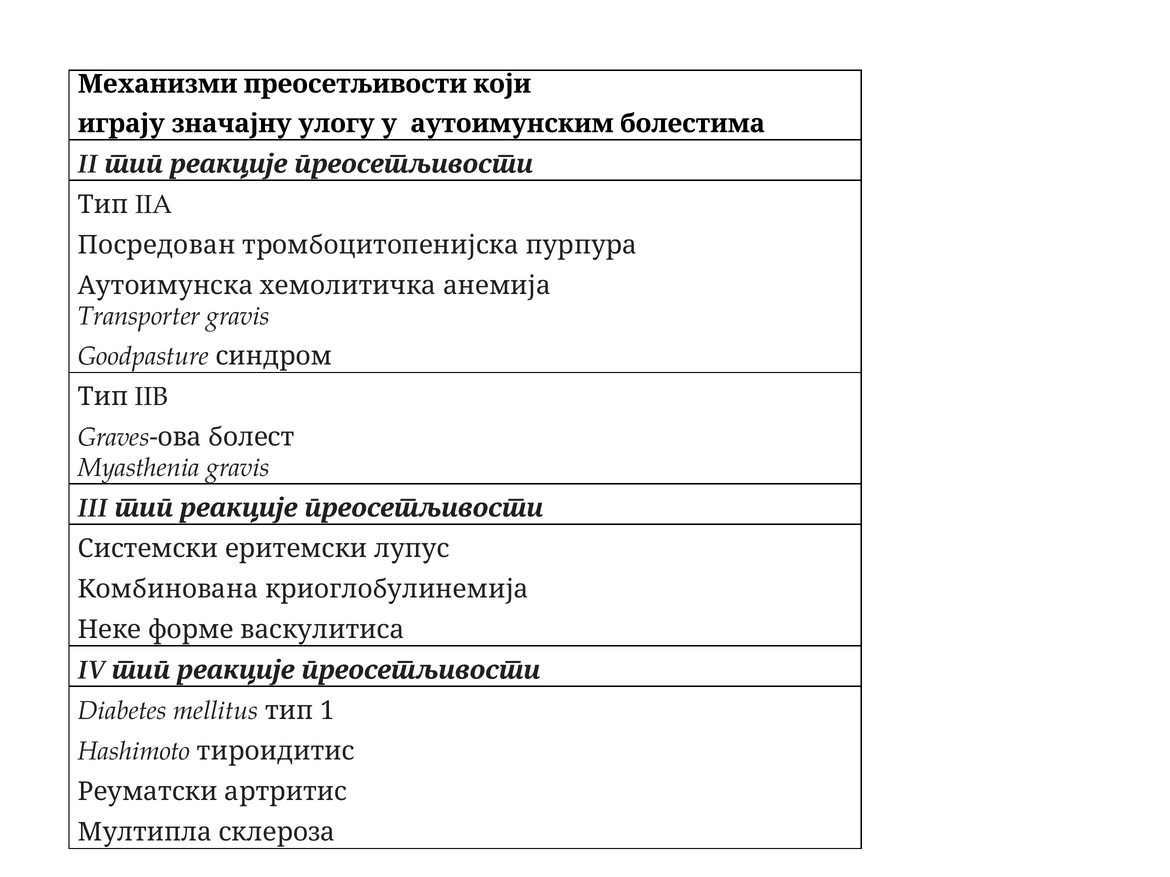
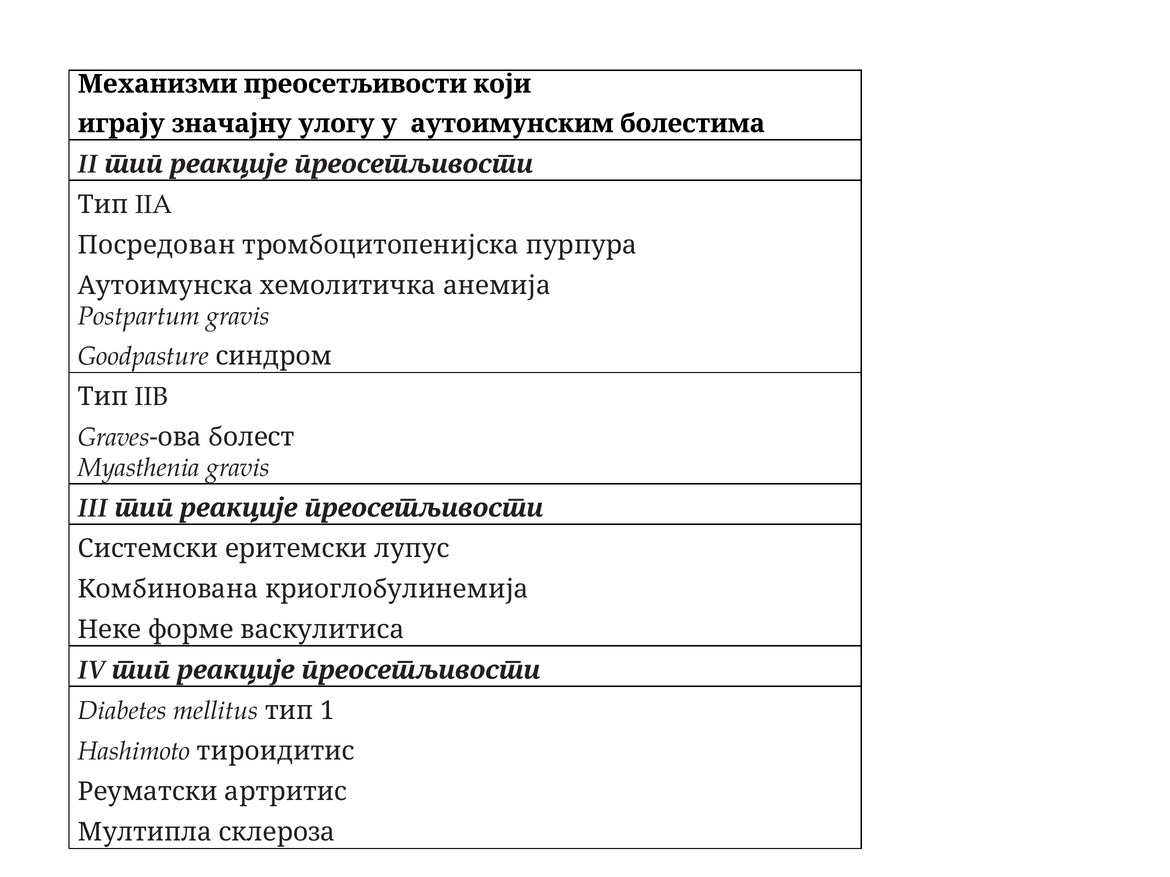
Transporter: Transporter -> Postpartum (139, 316)
